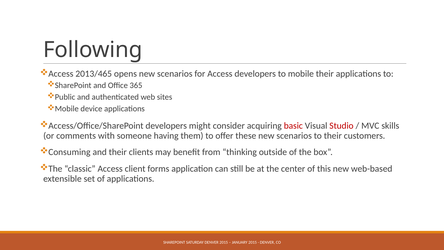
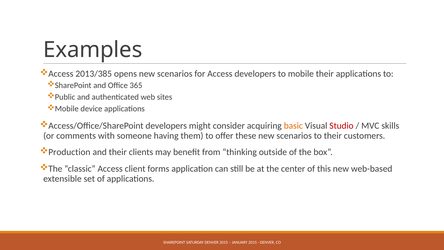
Following: Following -> Examples (93, 50)
2013/465: 2013/465 -> 2013/385 (94, 74)
basic colour: red -> orange (293, 126)
Consuming: Consuming -> Production (69, 152)
